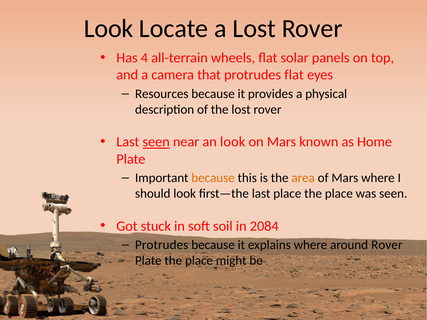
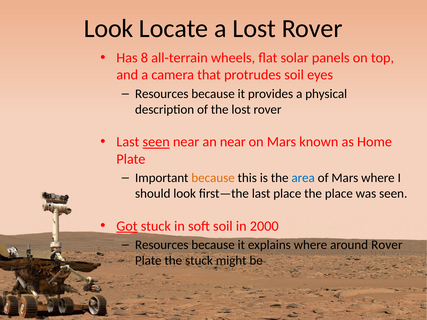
4: 4 -> 8 (144, 58)
protrudes flat: flat -> soil (294, 75)
an look: look -> near (233, 142)
area colour: orange -> blue (303, 178)
Got underline: none -> present (127, 226)
2084: 2084 -> 2000 (264, 226)
Protrudes: Protrudes -> Resources (162, 245)
Plate the place: place -> stuck (199, 261)
